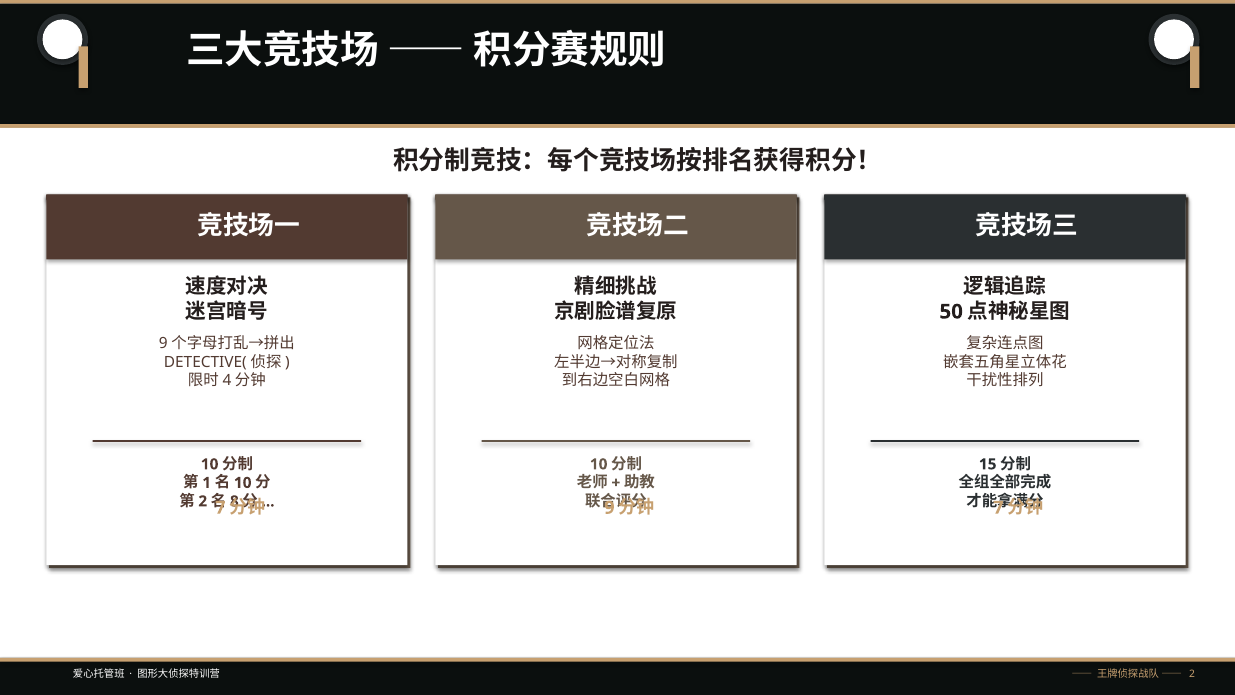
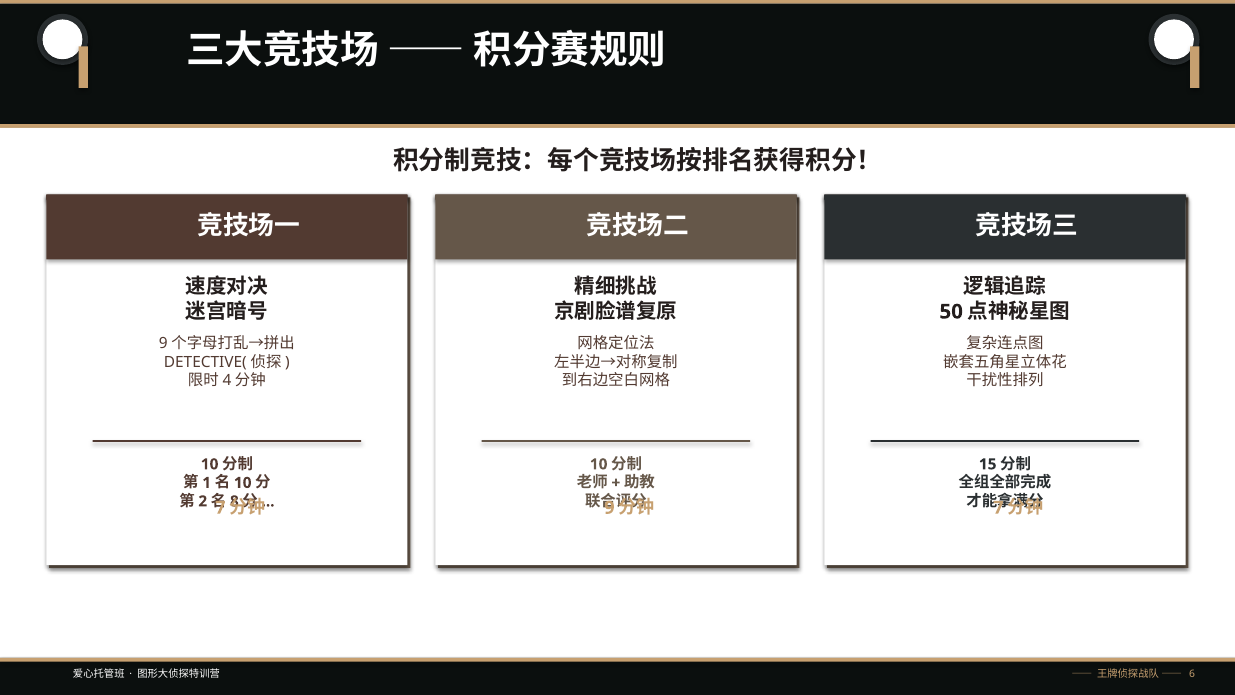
2: 2 -> 6 (1192, 674)
